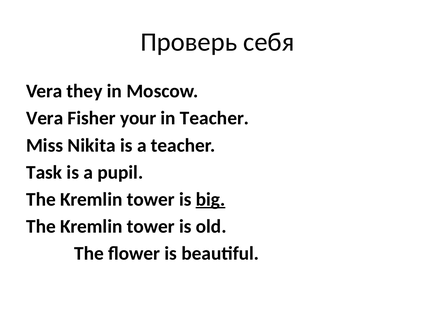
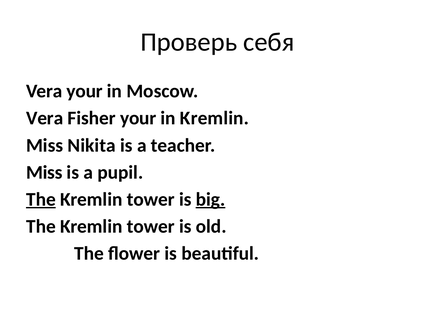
Vera they: they -> your (85, 91)
in Teacher: Teacher -> Kremlin (214, 118)
Task: Task -> Miss (44, 172)
The underline: none -> present (41, 200)
